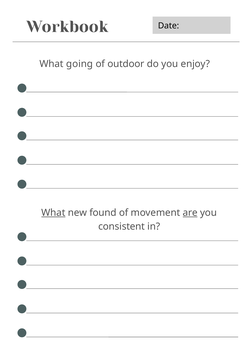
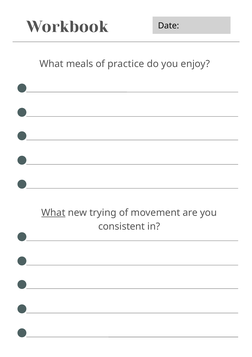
going: going -> meals (80, 64)
outdoor: outdoor -> practice (126, 64)
found: found -> trying (103, 213)
are underline: present -> none (190, 213)
